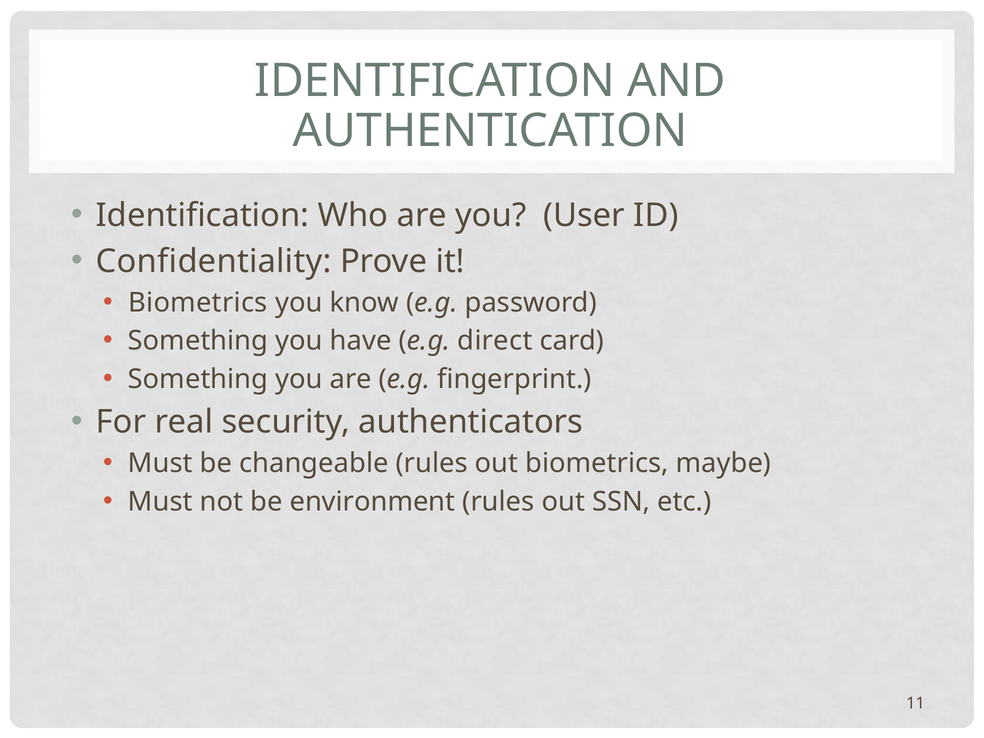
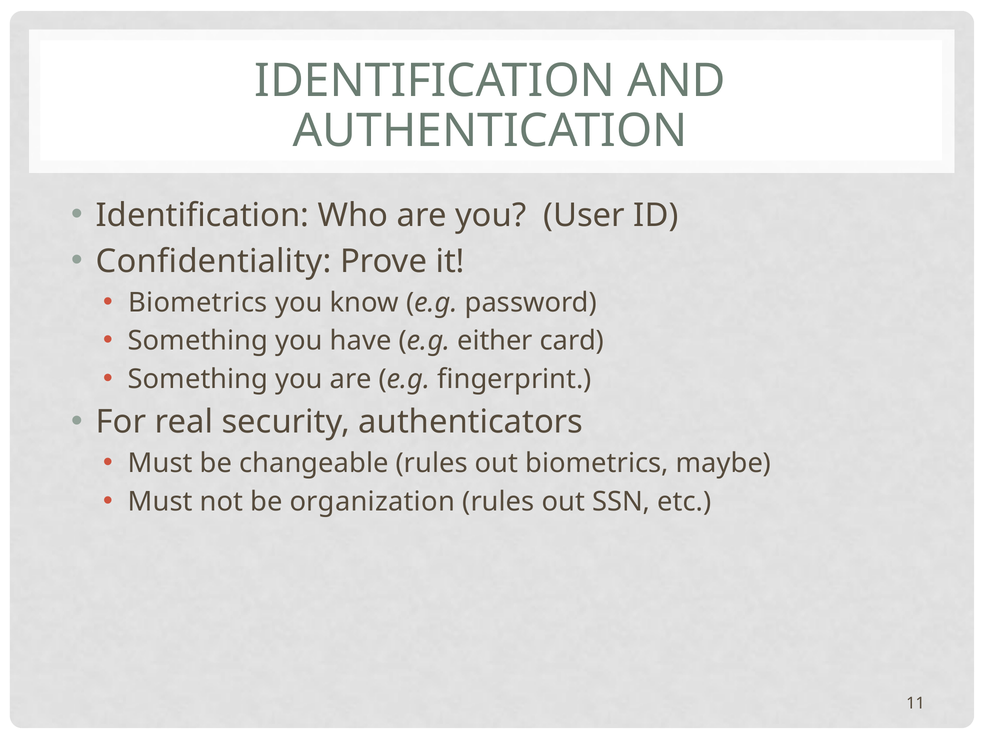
direct: direct -> either (495, 341)
environment: environment -> organization (372, 502)
